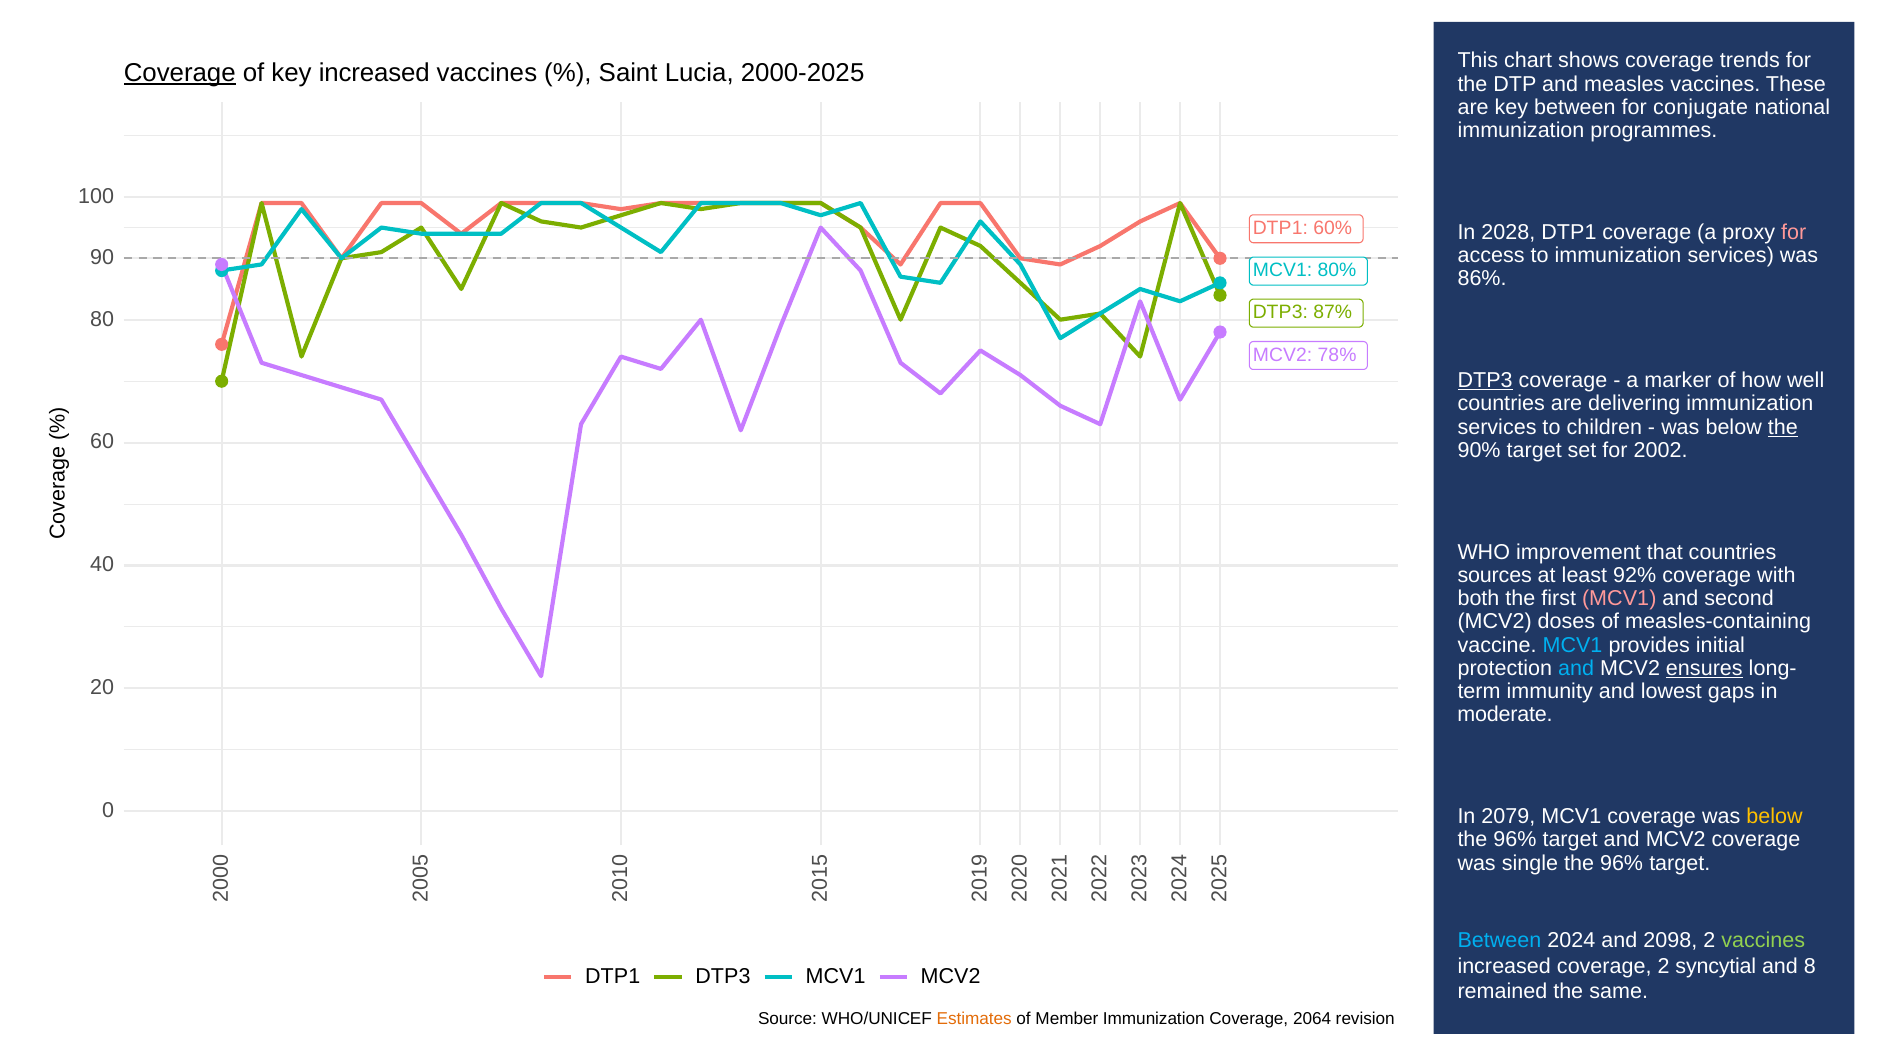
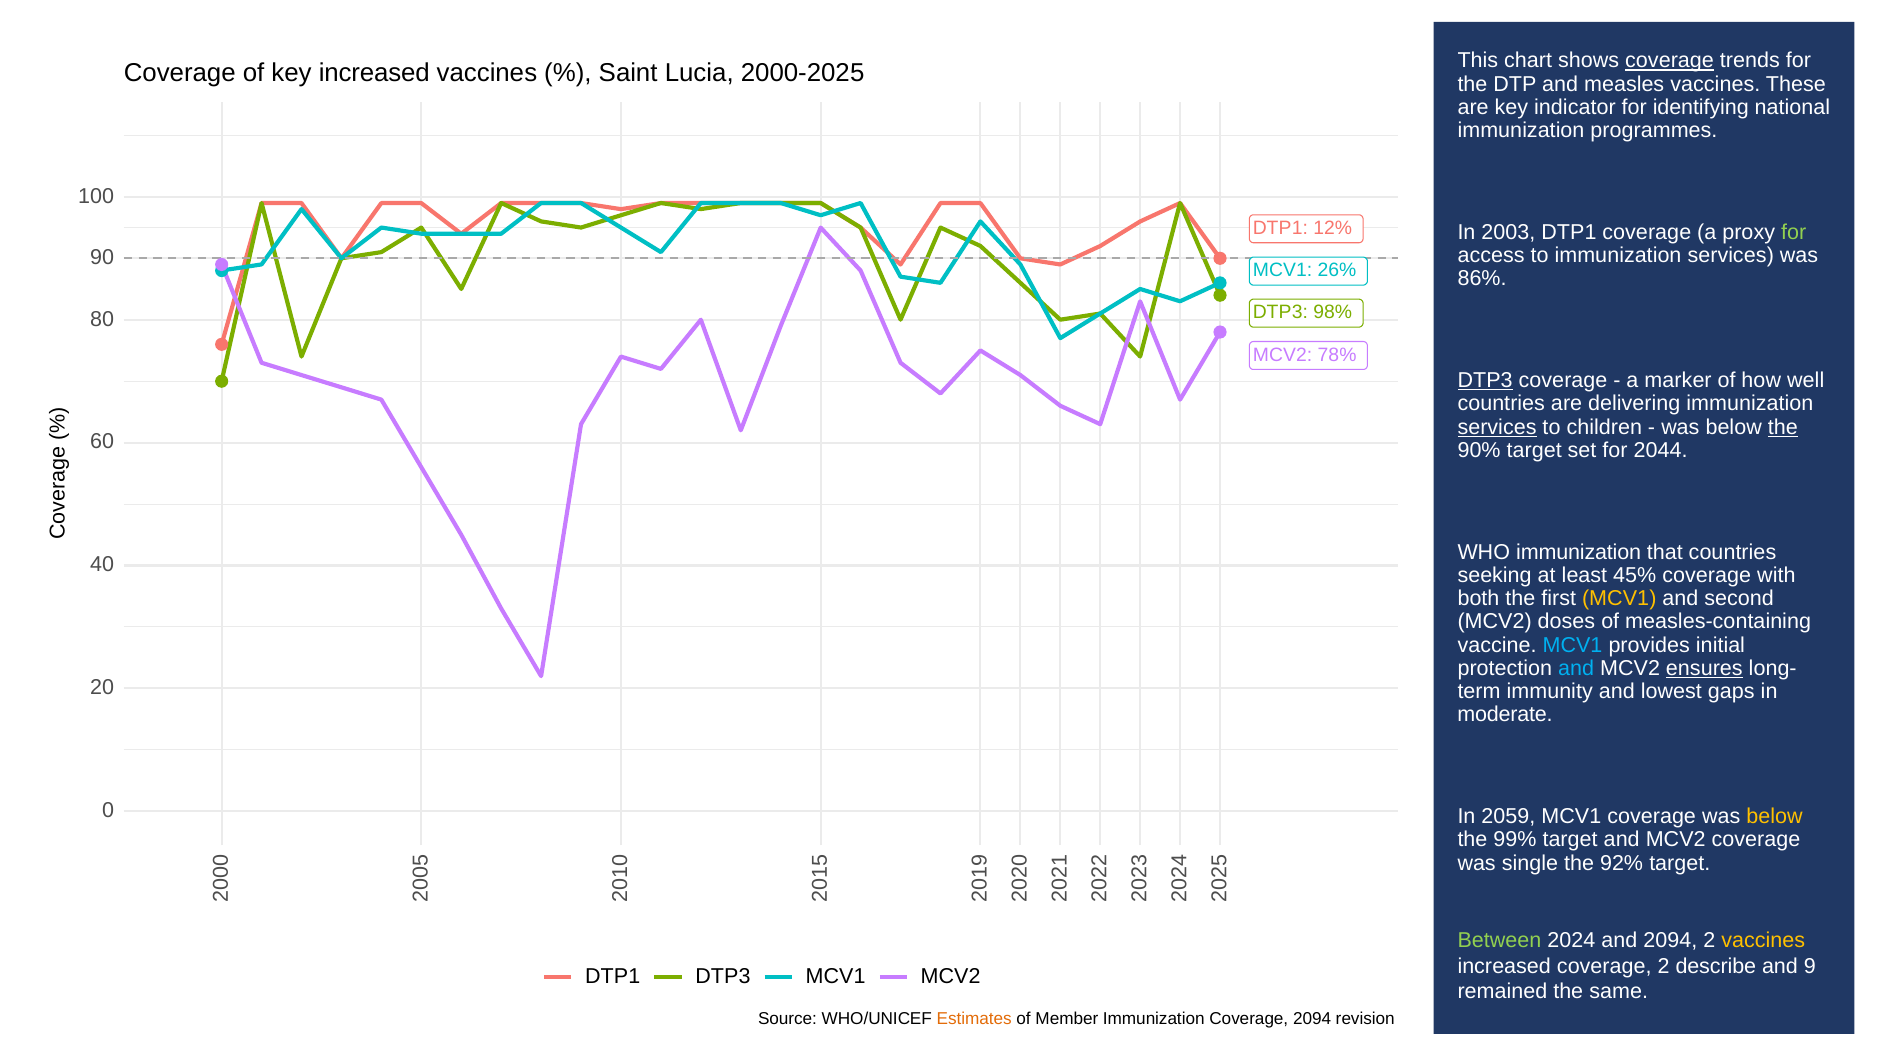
coverage underline: none -> present (1670, 61)
Coverage underline: present -> none (180, 73)
key between: between -> indicator (1575, 107)
conjugate: conjugate -> identifying (1701, 107)
60%: 60% -> 12% (1333, 228)
2028: 2028 -> 2003 (1508, 232)
for colour: pink -> light green (1794, 232)
80%: 80% -> 26% (1337, 270)
87%: 87% -> 98% (1333, 312)
services underline: none -> present (1497, 427)
2002: 2002 -> 2044 (1661, 450)
WHO improvement: improvement -> immunization (1579, 552)
sources: sources -> seeking (1495, 576)
92%: 92% -> 45% (1635, 576)
MCV1 colour: pink -> yellow (1619, 599)
2079: 2079 -> 2059 (1508, 817)
96%: 96% -> 99% (1515, 840)
96%: 96% -> 92% (1622, 863)
Between colour: light blue -> light green (1499, 940)
and 2098: 2098 -> 2094 (1670, 940)
vaccines colour: light green -> yellow (1763, 940)
syncytial: syncytial -> describe (1716, 966)
and 8: 8 -> 9 (1810, 966)
Coverage 2064: 2064 -> 2094 (1312, 1019)
